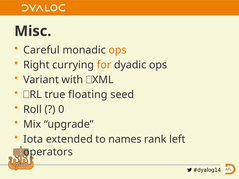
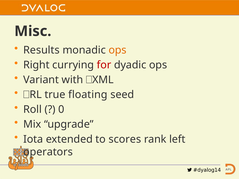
Careful: Careful -> Results (41, 50)
for colour: orange -> red (104, 65)
names: names -> scores (125, 139)
